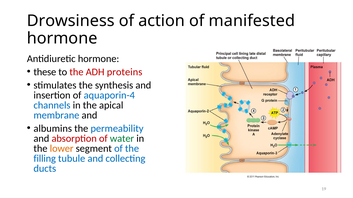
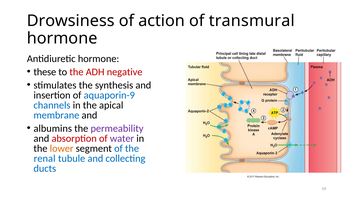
manifested: manifested -> transmural (252, 21)
proteins: proteins -> negative (125, 72)
aquaporin-4: aquaporin-4 -> aquaporin-9 (109, 95)
permeability colour: blue -> purple (117, 129)
water colour: green -> purple (122, 139)
filling: filling -> renal (45, 159)
